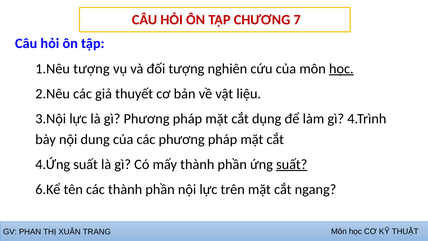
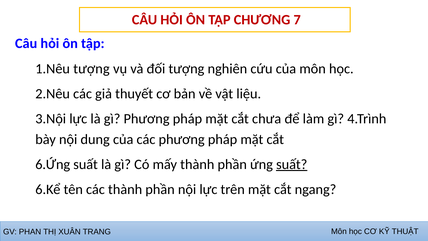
học underline: present -> none (341, 69)
dụng: dụng -> chưa (267, 119)
4.Ứng: 4.Ứng -> 6.Ứng (53, 164)
